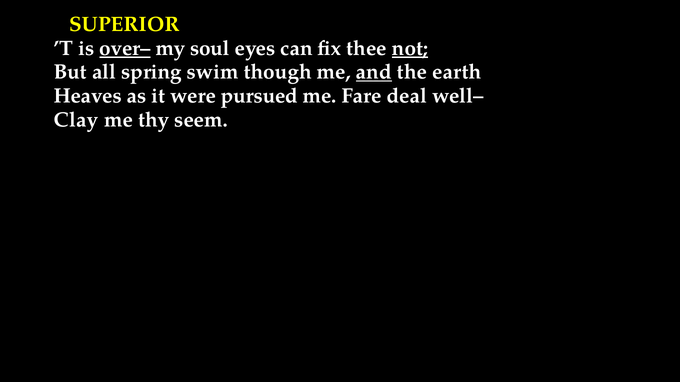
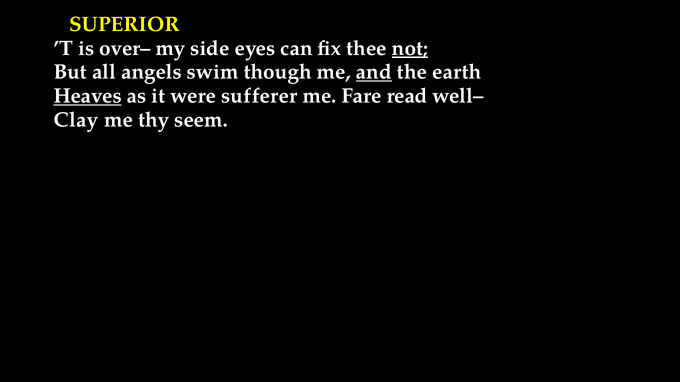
over– underline: present -> none (125, 48)
soul: soul -> side (210, 48)
spring: spring -> angels (152, 72)
Heaves underline: none -> present (88, 96)
pursued: pursued -> sufferer (259, 96)
deal: deal -> read (407, 96)
